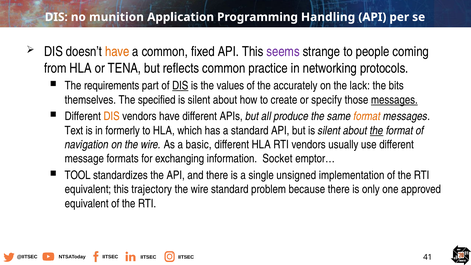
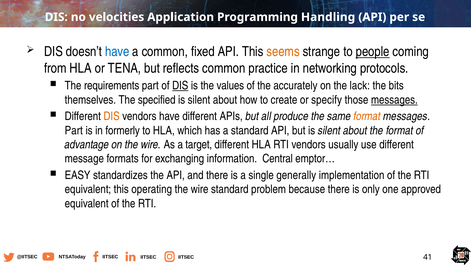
munition: munition -> velocities (117, 17)
have colour: orange -> blue (117, 52)
seems colour: purple -> orange (283, 52)
people underline: none -> present (373, 52)
Text: Text -> Part (74, 130)
the underline: present -> none (377, 130)
navigation: navigation -> advantage (87, 145)
basic: basic -> target (199, 145)
Socket: Socket -> Central (278, 159)
TOOL: TOOL -> EASY (78, 175)
unsigned: unsigned -> generally (296, 175)
trajectory: trajectory -> operating (152, 189)
